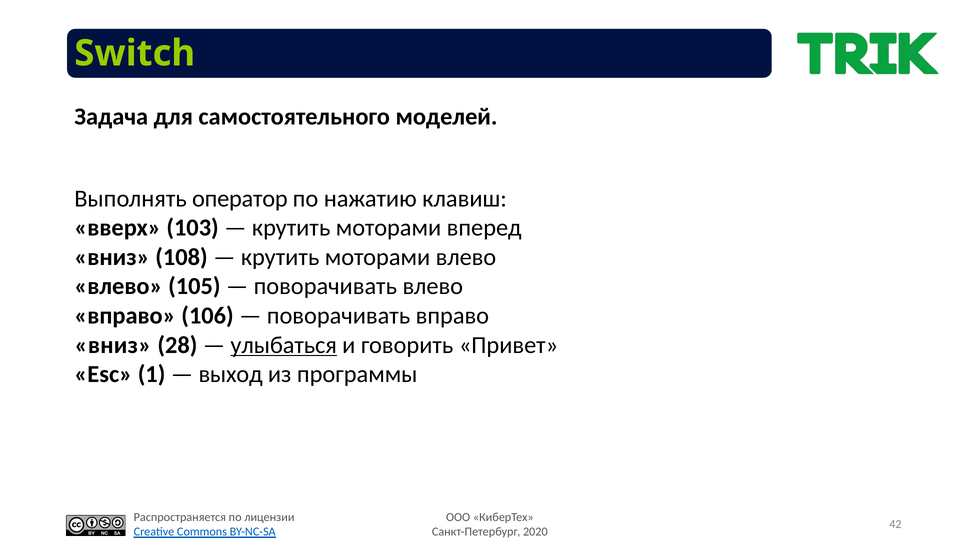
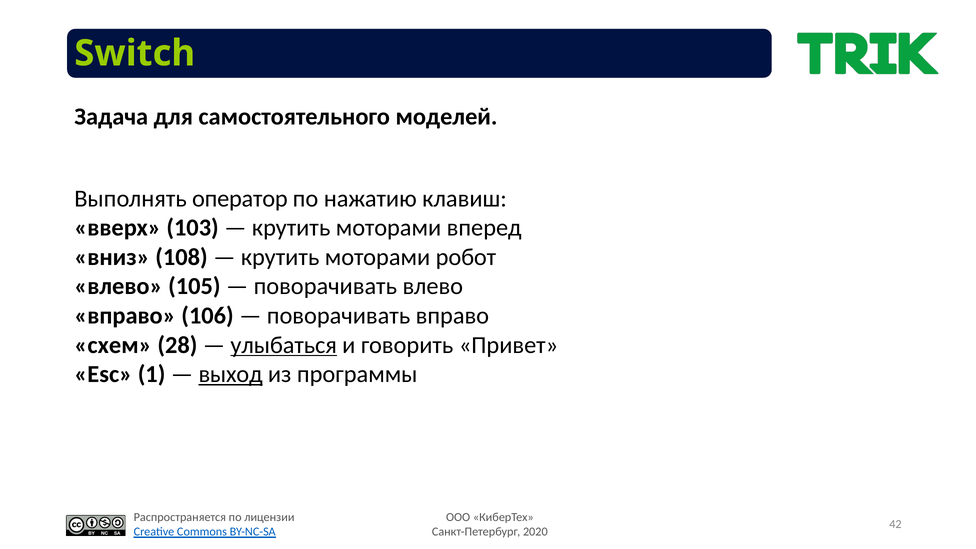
моторами влево: влево -> робот (466, 257)
вниз: вниз -> схем (113, 345)
выход underline: none -> present (231, 374)
